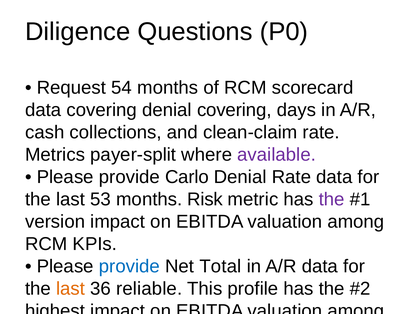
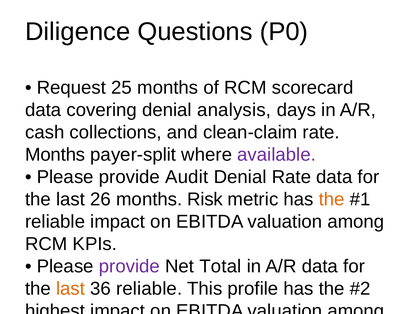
54: 54 -> 25 (122, 88)
denial covering: covering -> analysis (234, 110)
Metrics: Metrics -> Months (55, 155)
Carlo: Carlo -> Audit (187, 177)
53: 53 -> 26 (101, 200)
the colour: purple -> orange (332, 200)
version: version -> reliable (55, 222)
provide colour: blue -> purple (129, 267)
